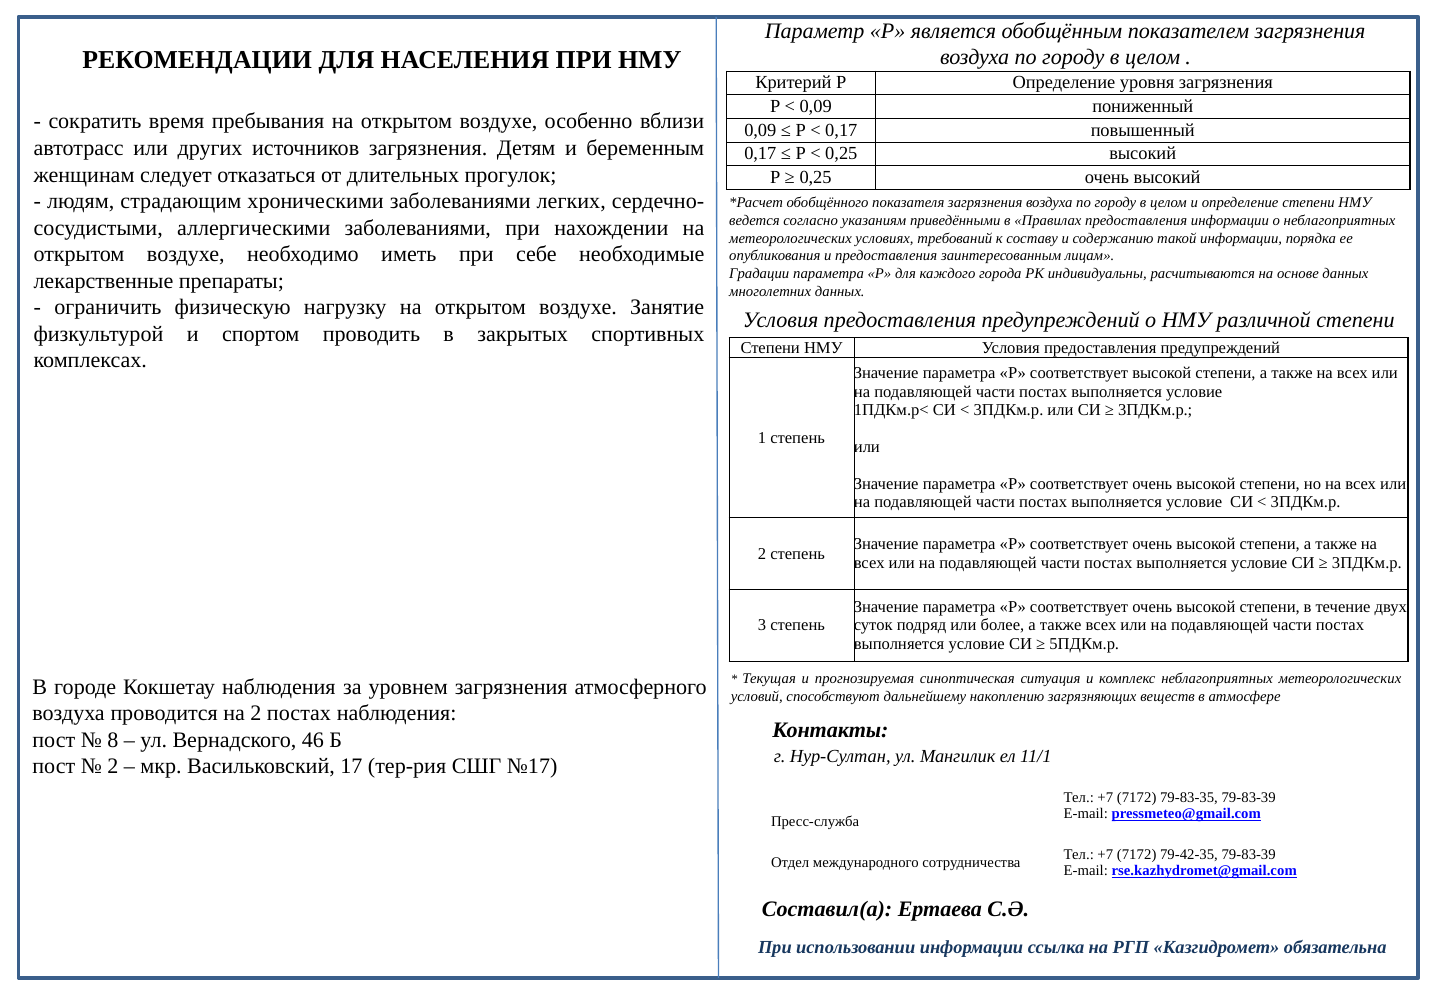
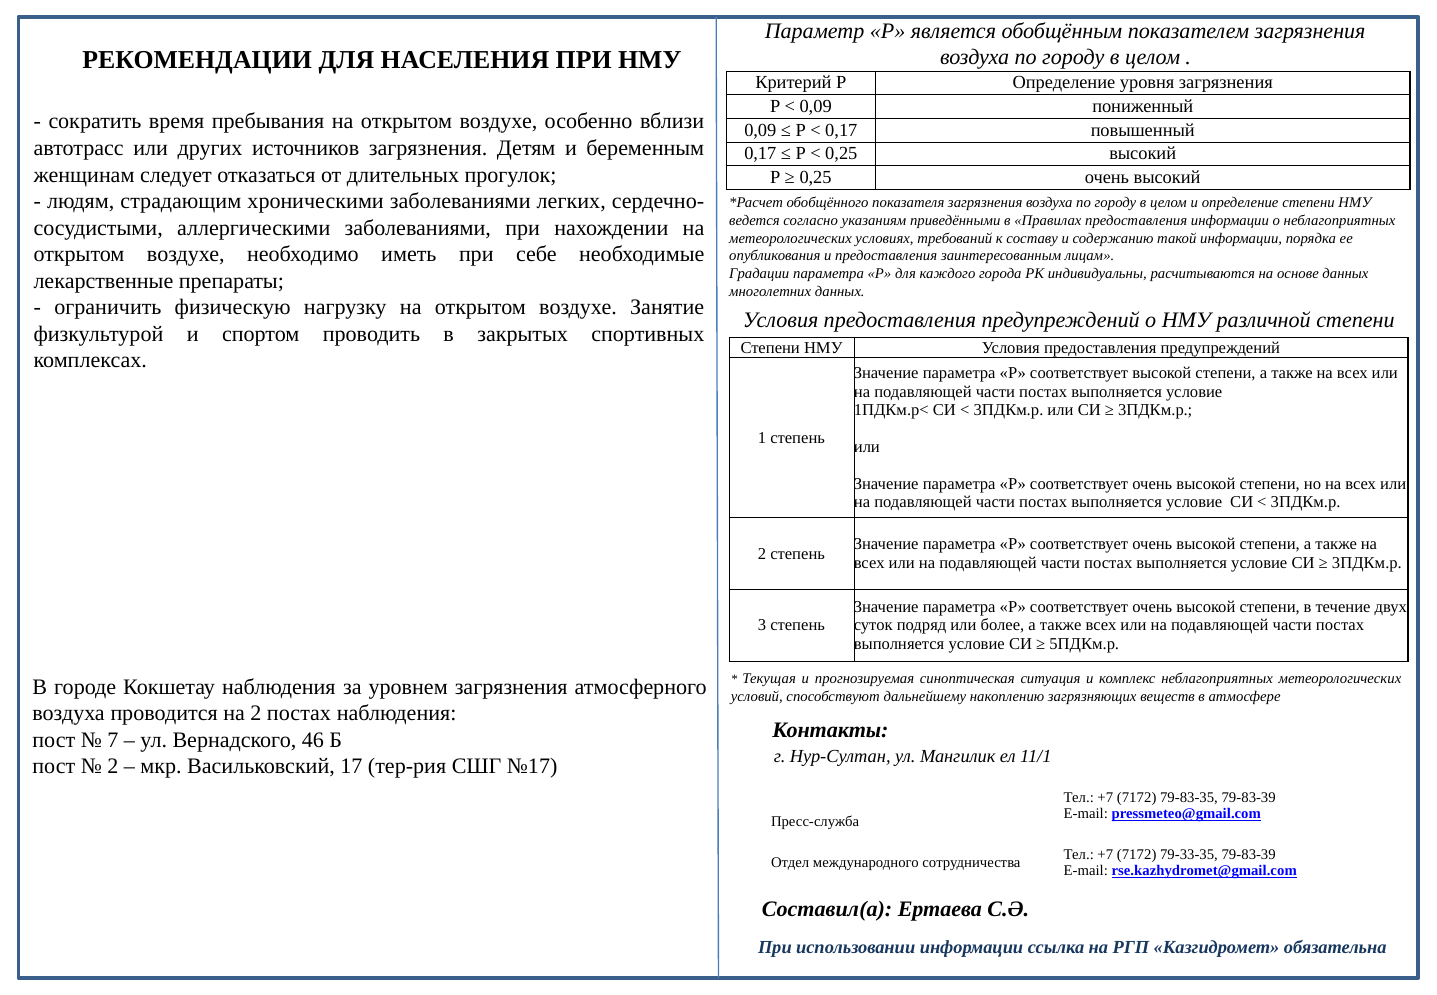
8: 8 -> 7 (113, 740)
79-42-35: 79-42-35 -> 79-33-35 (1189, 855)
